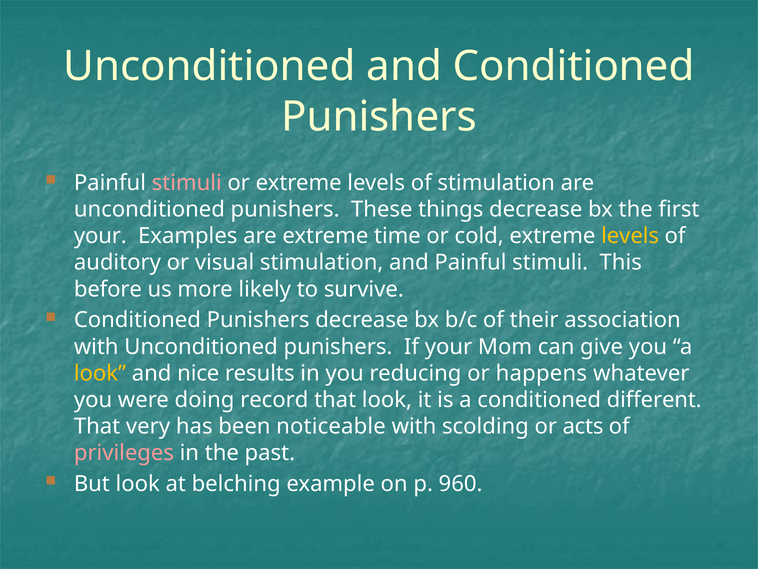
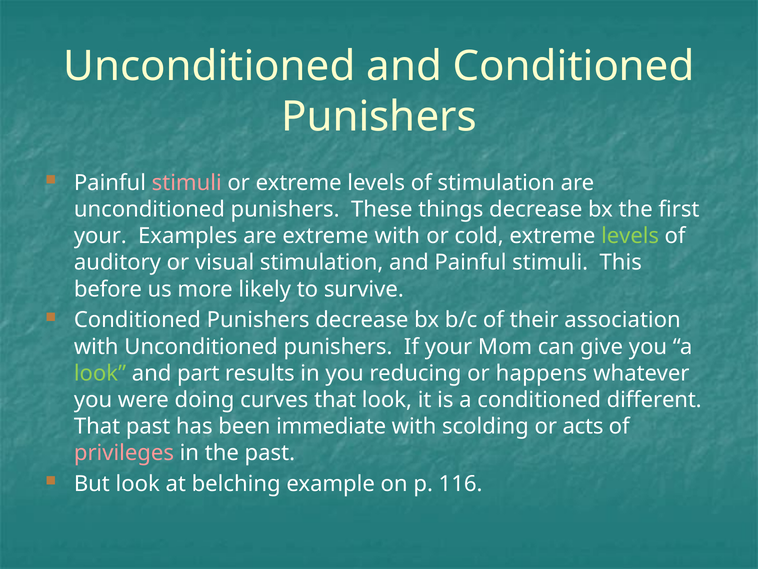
extreme time: time -> with (397, 236)
levels colour: yellow -> light green (630, 236)
look colour: yellow -> light green (100, 373)
nice: nice -> part (198, 373)
record: record -> curves (274, 399)
That very: very -> past (148, 426)
noticeable: noticeable -> immediate (331, 426)
960: 960 -> 116 (461, 483)
